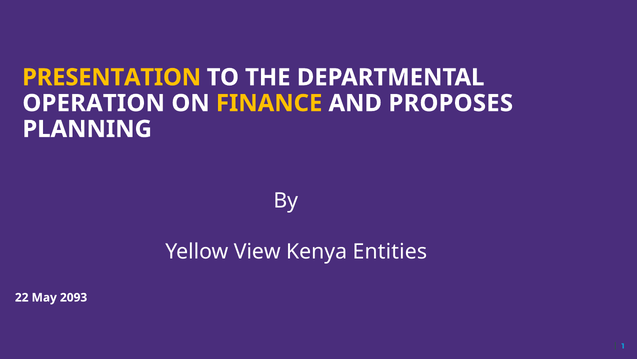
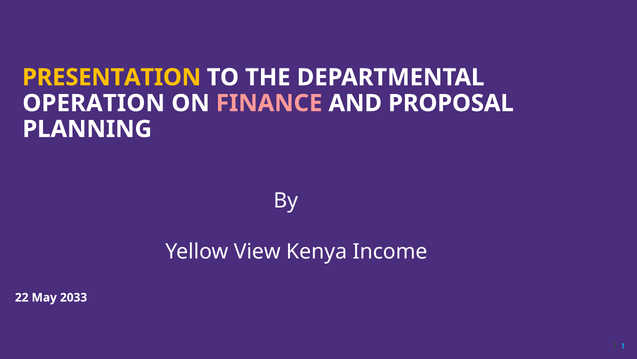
FINANCE colour: yellow -> pink (269, 103)
PROPOSES: PROPOSES -> PROPOSAL (451, 103)
Entities: Entities -> Income (390, 251)
2093: 2093 -> 2033 (74, 297)
